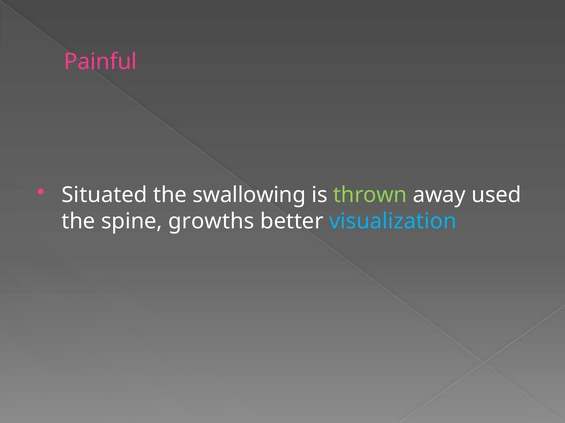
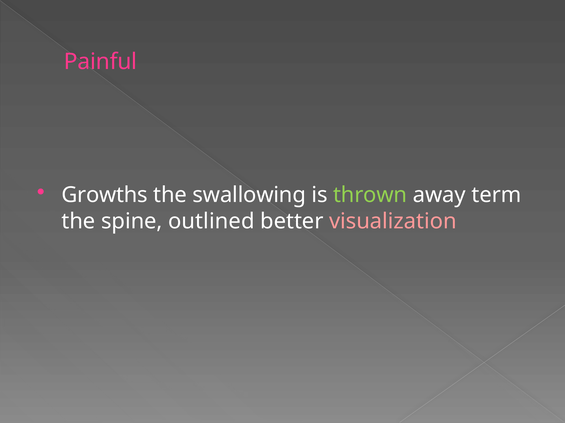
Situated: Situated -> Growths (105, 195)
used: used -> term (496, 195)
growths: growths -> outlined (211, 222)
visualization colour: light blue -> pink (393, 222)
